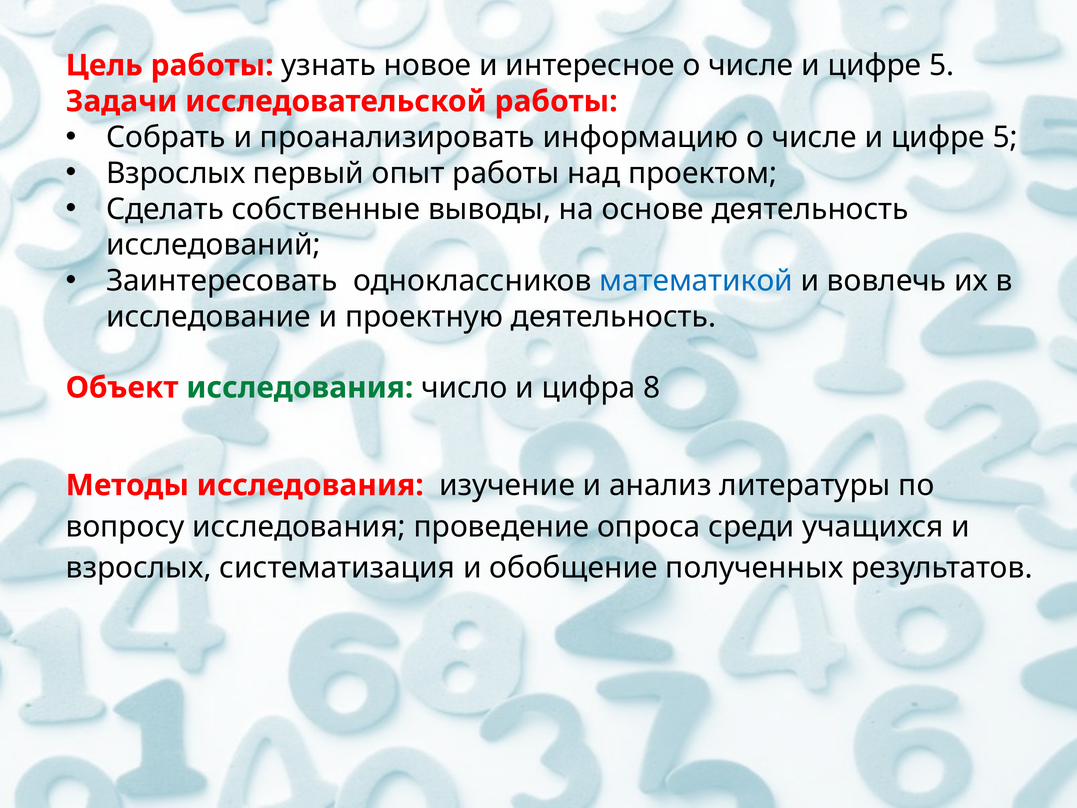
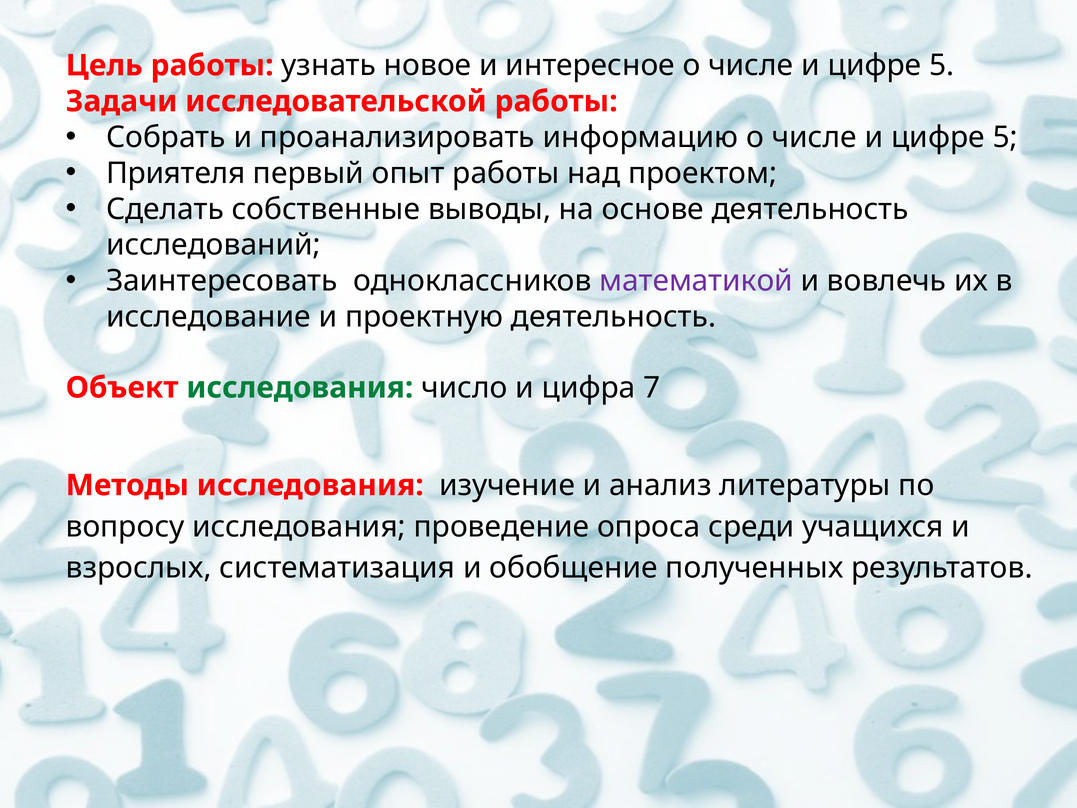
Взрослых: Взрослых -> Приятеля (176, 173)
математикой colour: blue -> purple (696, 281)
8: 8 -> 7 (652, 388)
